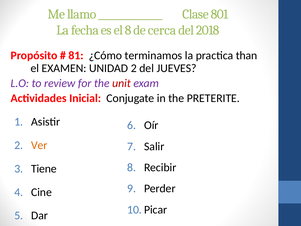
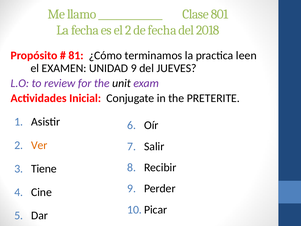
el 8: 8 -> 2 (128, 30)
de cerca: cerca -> fecha (162, 30)
than: than -> leen (246, 55)
UNIDAD 2: 2 -> 9 (134, 68)
unit colour: red -> black (121, 83)
